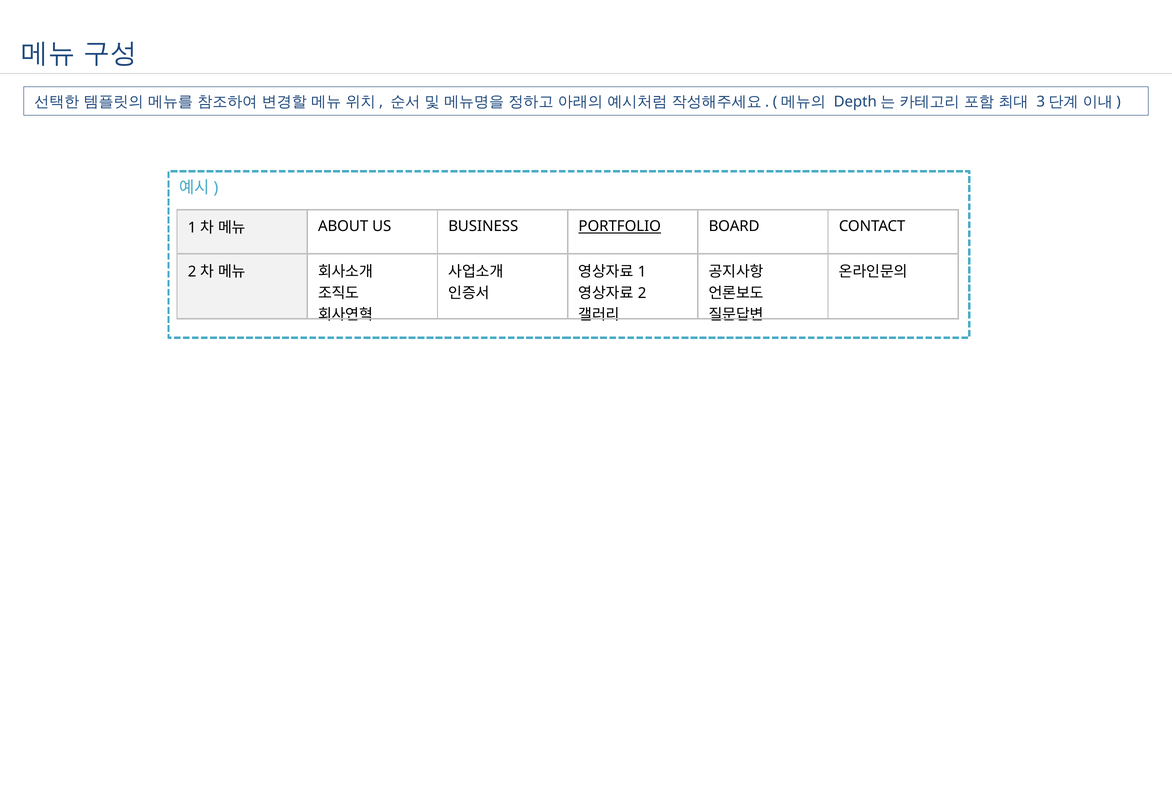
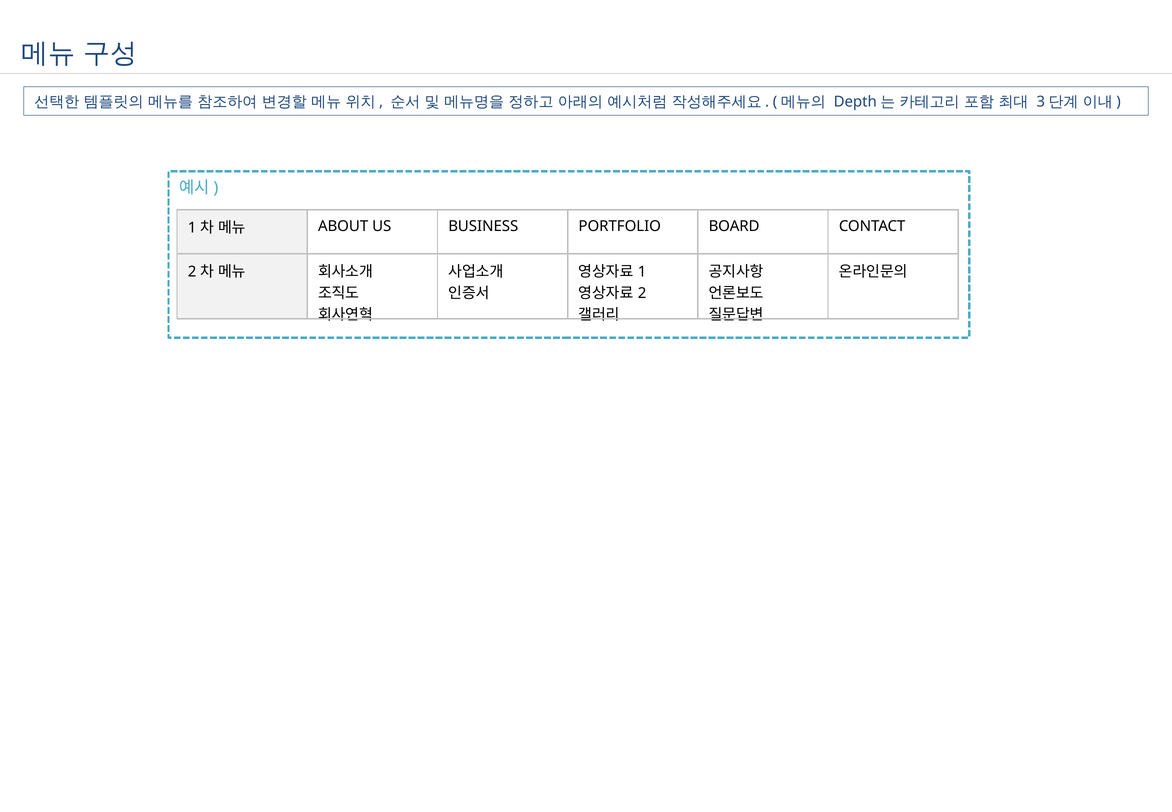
PORTFOLIO underline: present -> none (620, 226)
